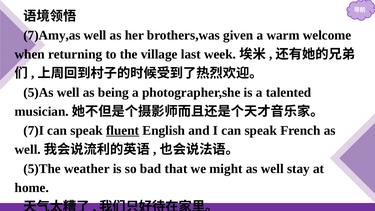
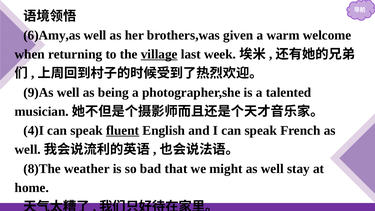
7)Amy,as: 7)Amy,as -> 6)Amy,as (52, 35)
village underline: none -> present (159, 54)
5)As: 5)As -> 9)As (38, 92)
7)I: 7)I -> 4)I (34, 130)
5)The: 5)The -> 8)The (42, 169)
